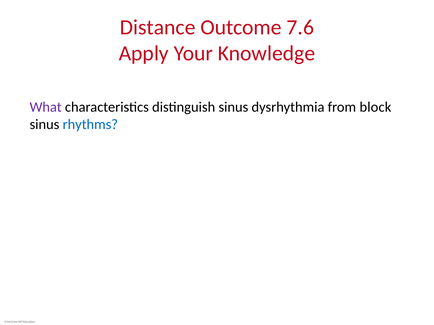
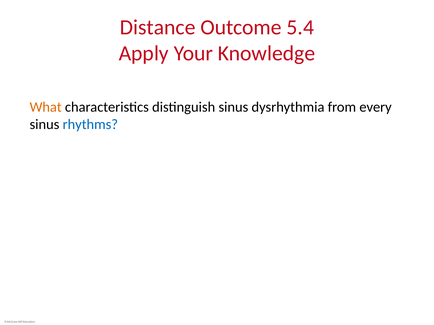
7.6: 7.6 -> 5.4 (300, 28)
What colour: purple -> orange (46, 107)
block: block -> every (376, 107)
